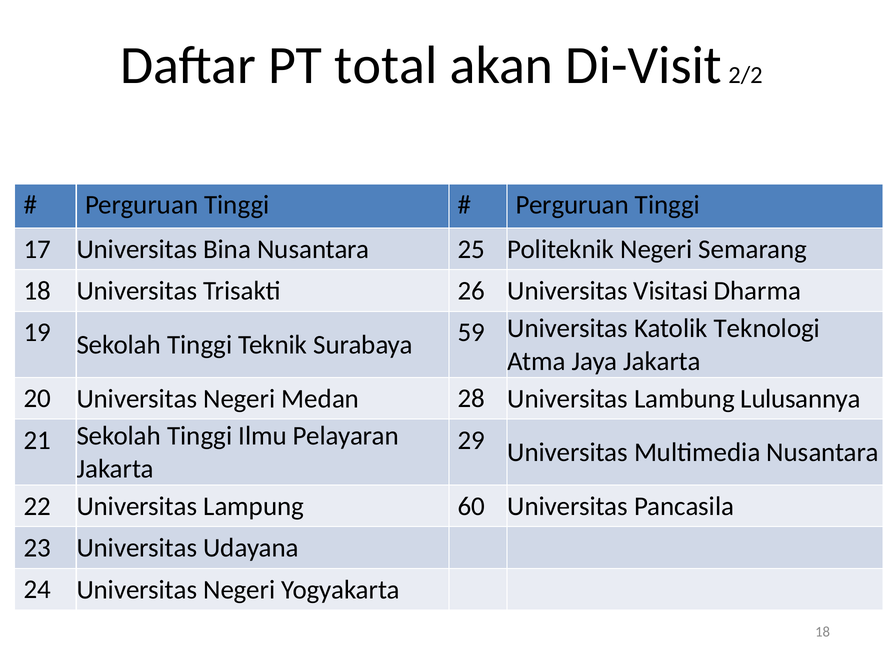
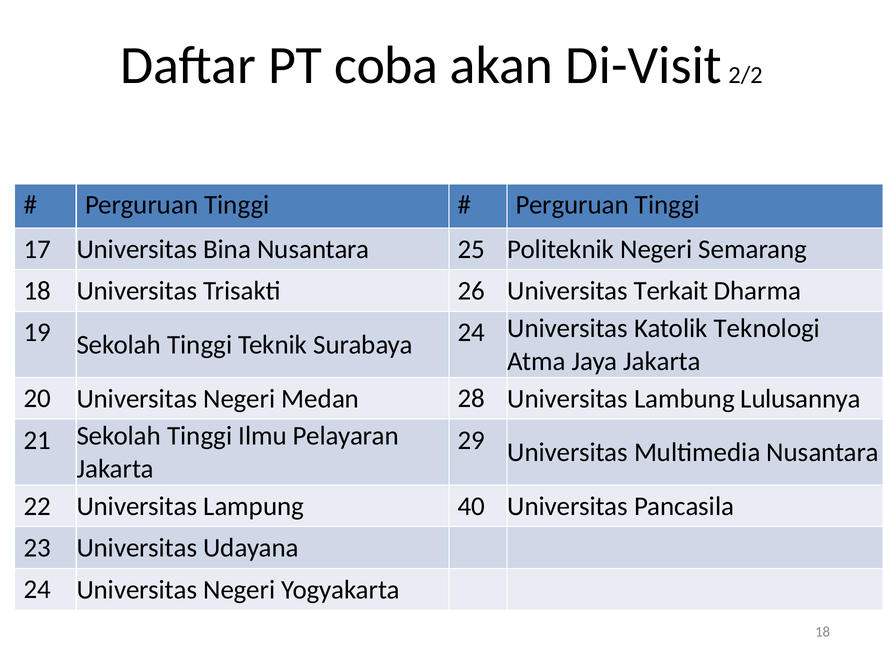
total: total -> coba (386, 65)
Visitasi: Visitasi -> Terkait (671, 291)
Surabaya 59: 59 -> 24 (471, 333)
60: 60 -> 40 (471, 506)
